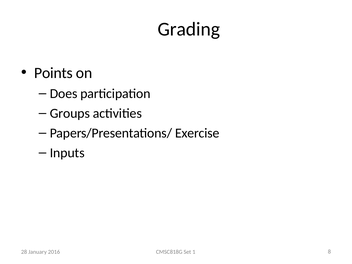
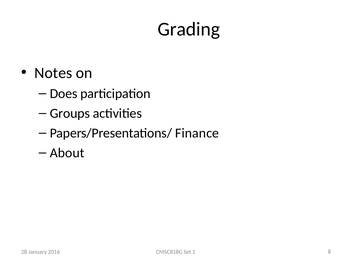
Points: Points -> Notes (53, 73)
Exercise: Exercise -> Finance (197, 133)
Inputs: Inputs -> About (67, 153)
